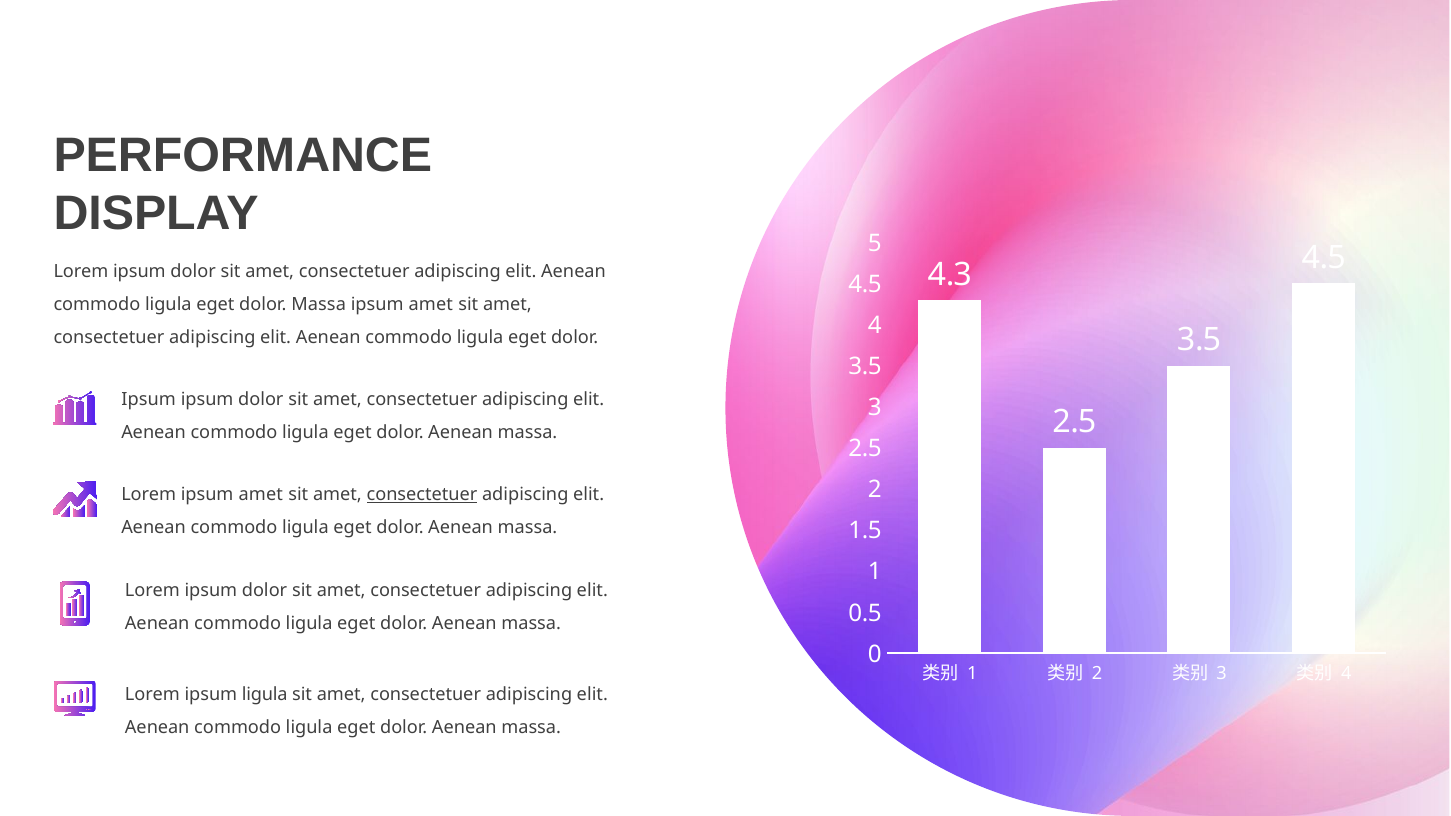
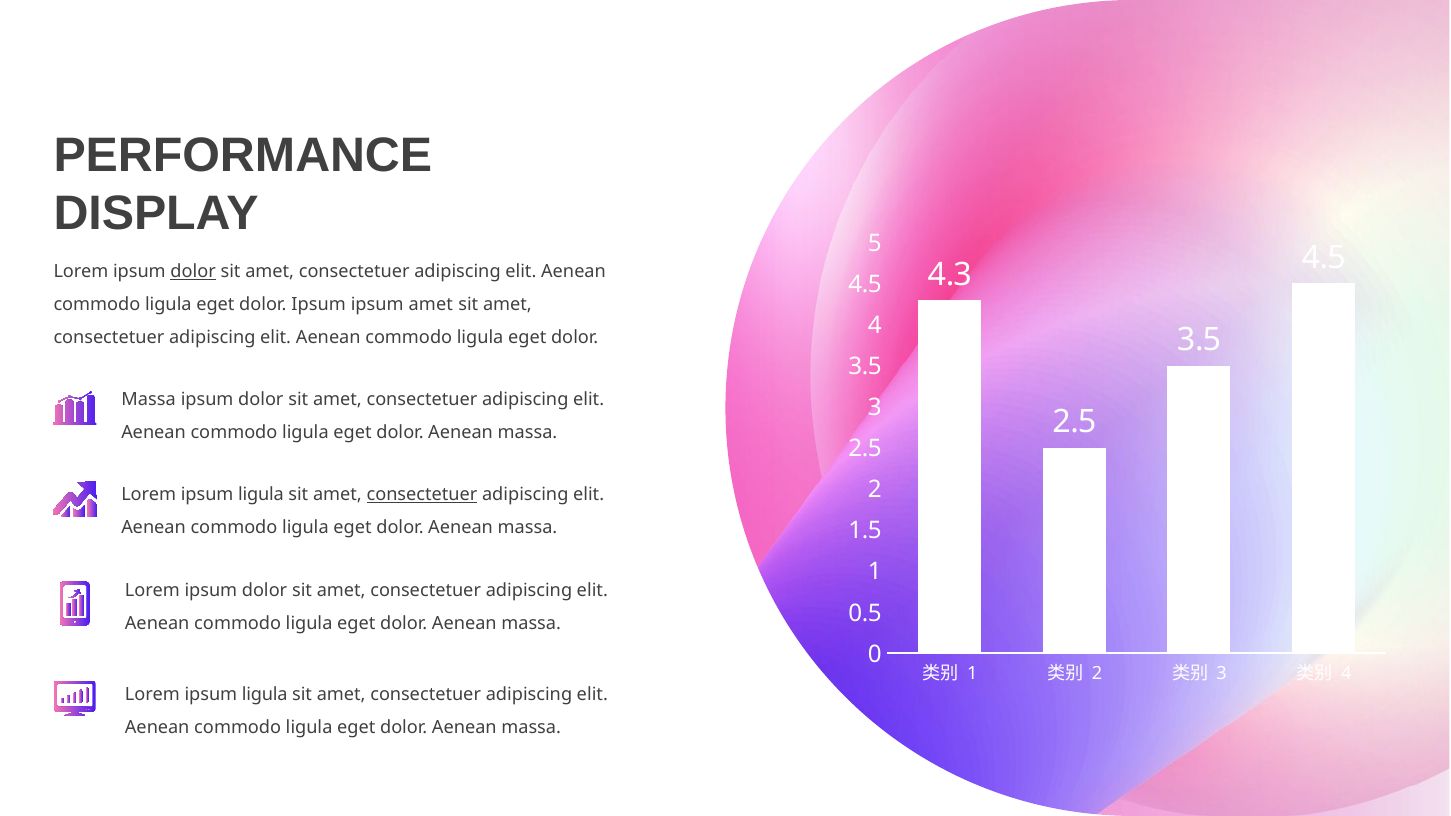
dolor underline: none -> present (193, 272)
dolor Massa: Massa -> Ipsum (319, 305)
Ipsum: Ipsum -> Massa (149, 400)
amet: amet -> ligula (261, 494)
